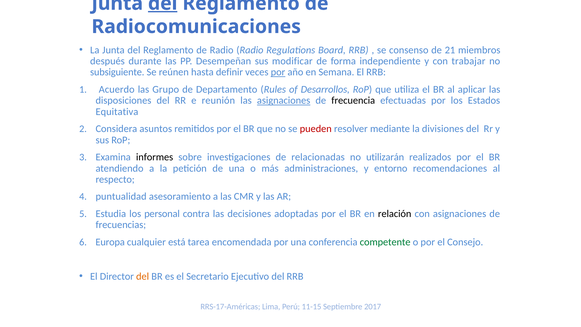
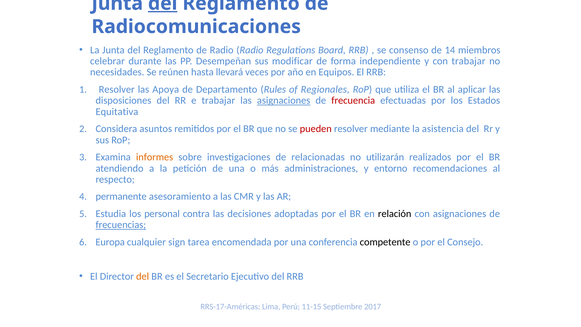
21: 21 -> 14 (450, 50)
después: después -> celebrar (107, 61)
subsiguiente: subsiguiente -> necesidades (117, 72)
definir: definir -> llevará (229, 72)
por underline: present -> none (278, 72)
Semana: Semana -> Equipos (336, 72)
Acuerdo: Acuerdo -> Resolver (117, 89)
Grupo: Grupo -> Apoya (166, 89)
Desarrollos: Desarrollos -> Regionales (325, 89)
e reunión: reunión -> trabajar (218, 100)
frecuencia colour: black -> red (353, 100)
divisiones: divisiones -> asistencia (443, 129)
informes colour: black -> orange (155, 157)
puntualidad: puntualidad -> permanente (121, 196)
frecuencias underline: none -> present (121, 225)
está: está -> sign (177, 242)
competente colour: green -> black (385, 242)
